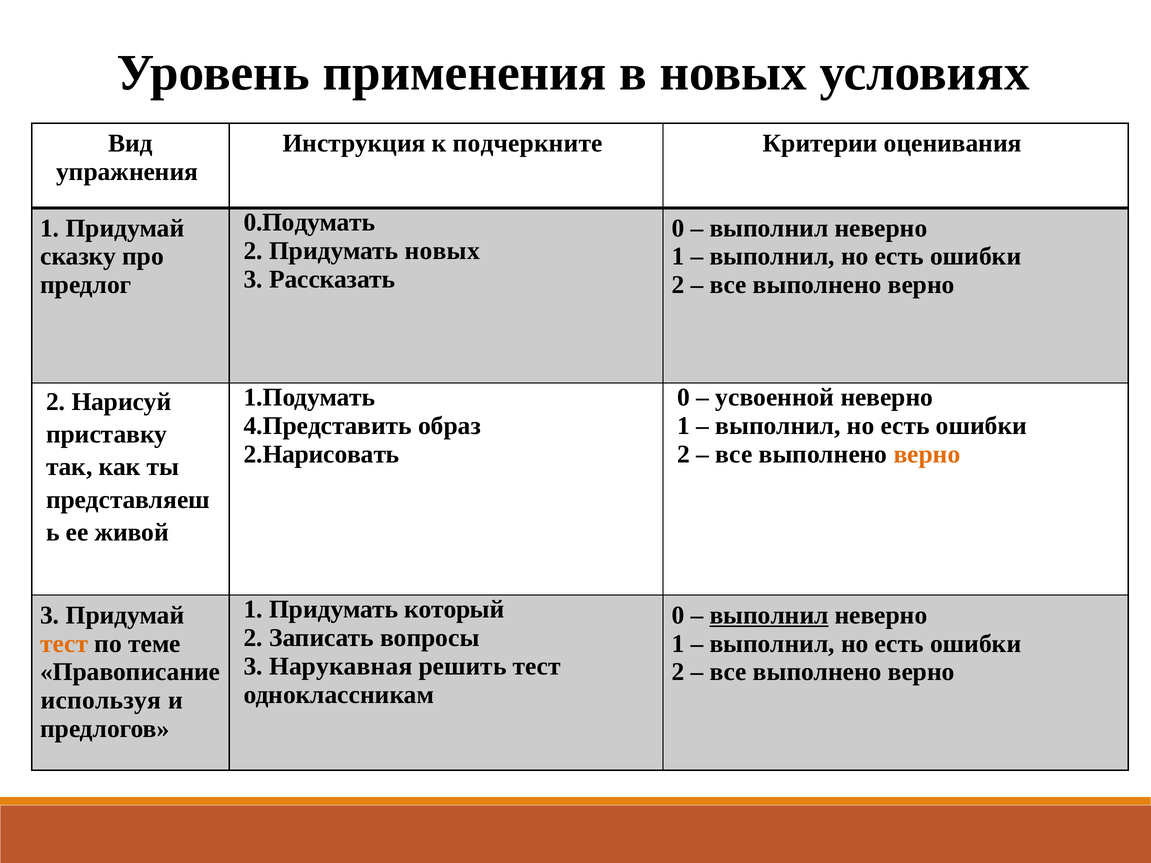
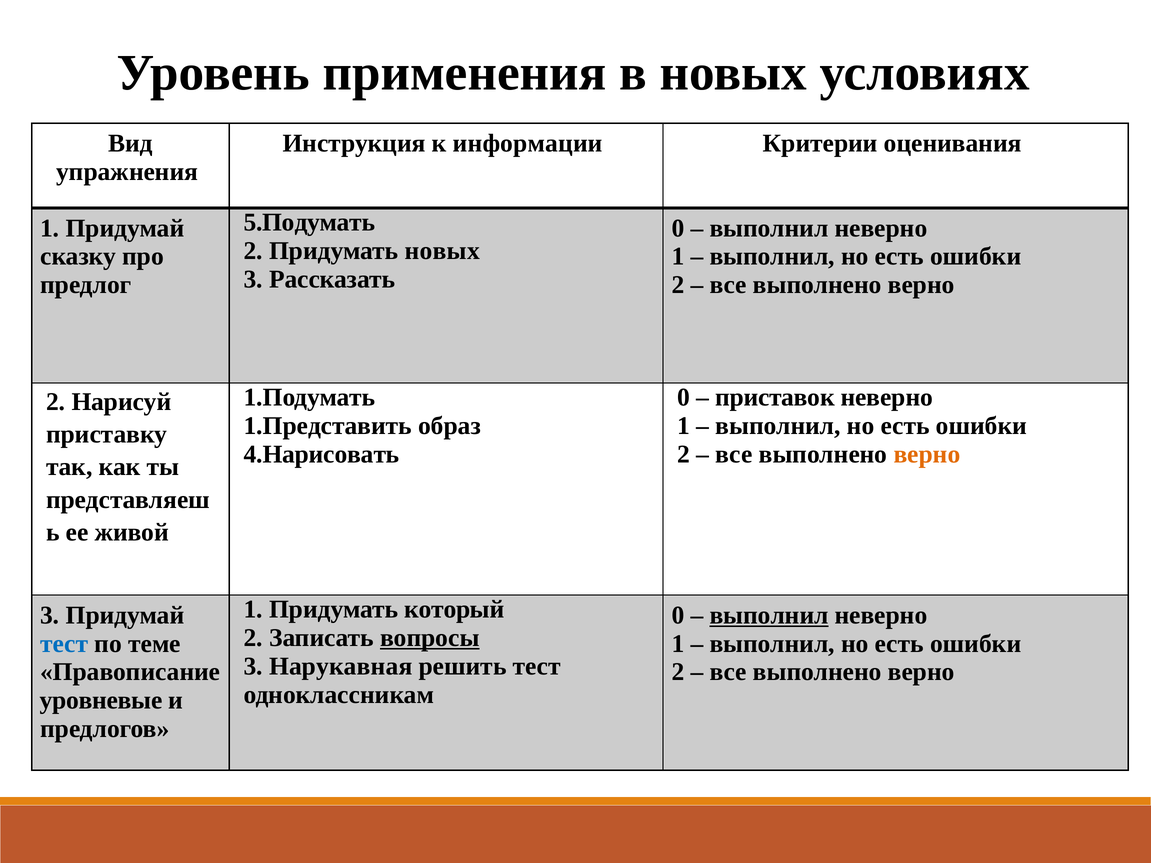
подчеркните: подчеркните -> информации (528, 144)
0.Подумать: 0.Подумать -> 5.Подумать (309, 222)
усвоенной: усвоенной -> приставок (775, 398)
4.Представить: 4.Представить -> 1.Представить (328, 426)
2.Нарисовать: 2.Нарисовать -> 4.Нарисовать (322, 454)
вопросы underline: none -> present (430, 638)
тест colour: orange -> blue (64, 644)
используя: используя -> уровневые (101, 701)
